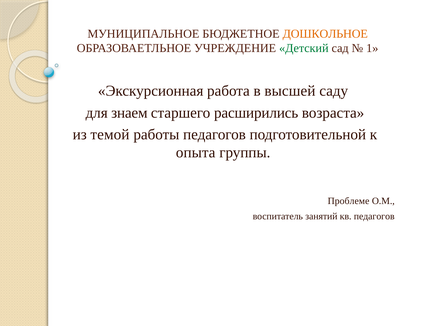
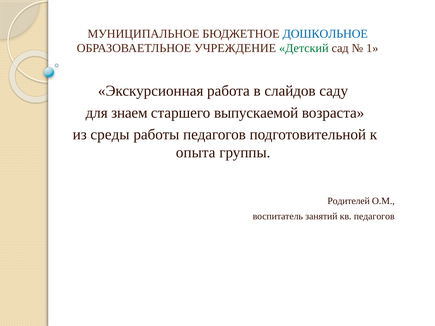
ДОШКОЛЬНОЕ colour: orange -> blue (325, 34)
высшей: высшей -> слайдов (290, 91)
расширились: расширились -> выпускаемой (256, 113)
темой: темой -> среды (110, 135)
Проблеме: Проблеме -> Родителей (349, 201)
